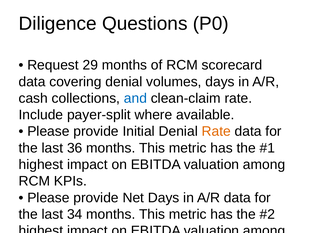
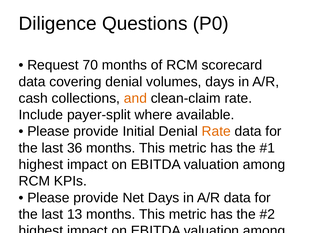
29: 29 -> 70 (90, 65)
and colour: blue -> orange (135, 98)
34: 34 -> 13 (75, 215)
